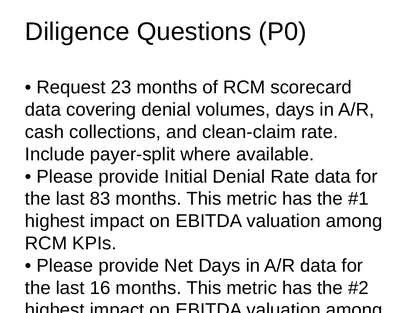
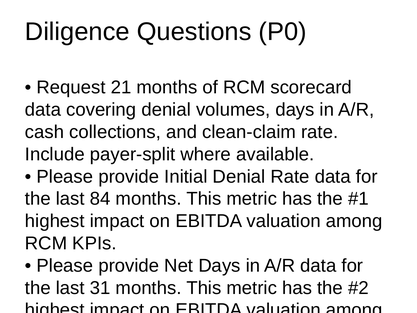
23: 23 -> 21 (121, 87)
83: 83 -> 84 (100, 199)
16: 16 -> 31 (100, 288)
